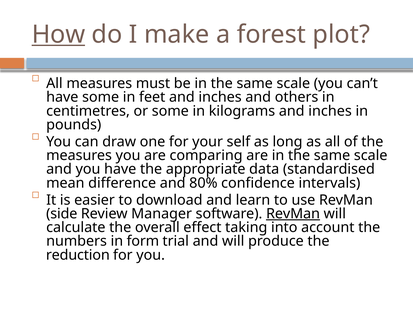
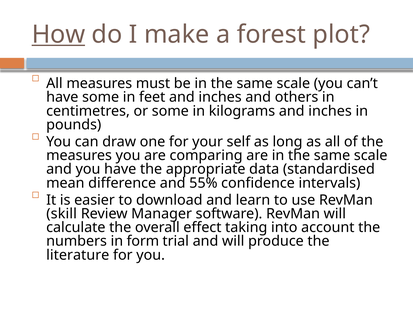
80%: 80% -> 55% (203, 183)
side: side -> skill (62, 214)
RevMan underline: present -> none (293, 214)
reduction: reduction -> literature (78, 255)
